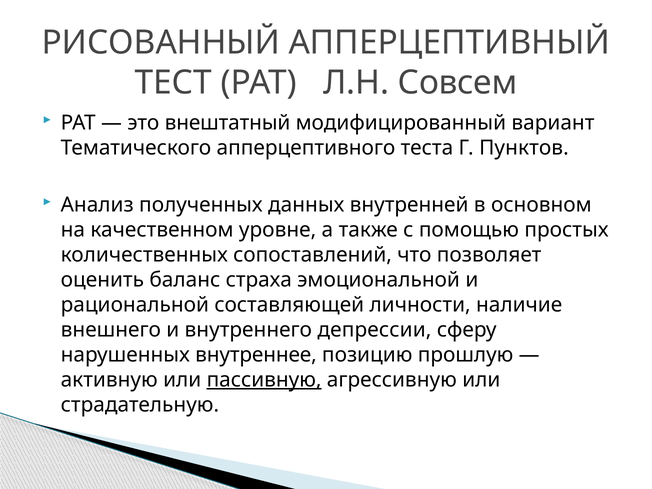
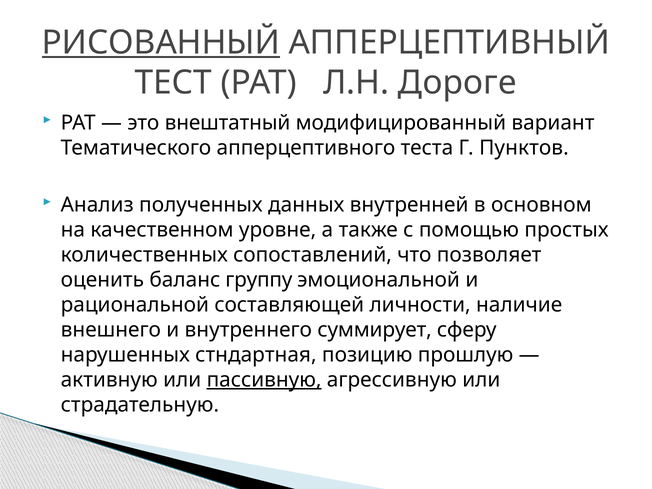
РИСОВАННЫЙ underline: none -> present (161, 43)
Совсем: Совсем -> Дороге (457, 83)
страха: страха -> группу (259, 280)
депрессии: депрессии -> суммирует (375, 330)
внутреннее: внутреннее -> стндартная (256, 355)
